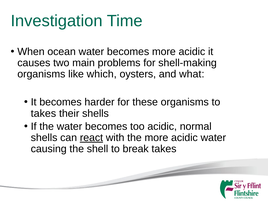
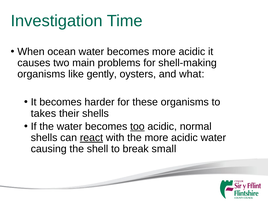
which: which -> gently (102, 74)
too underline: none -> present (137, 126)
break takes: takes -> small (164, 149)
